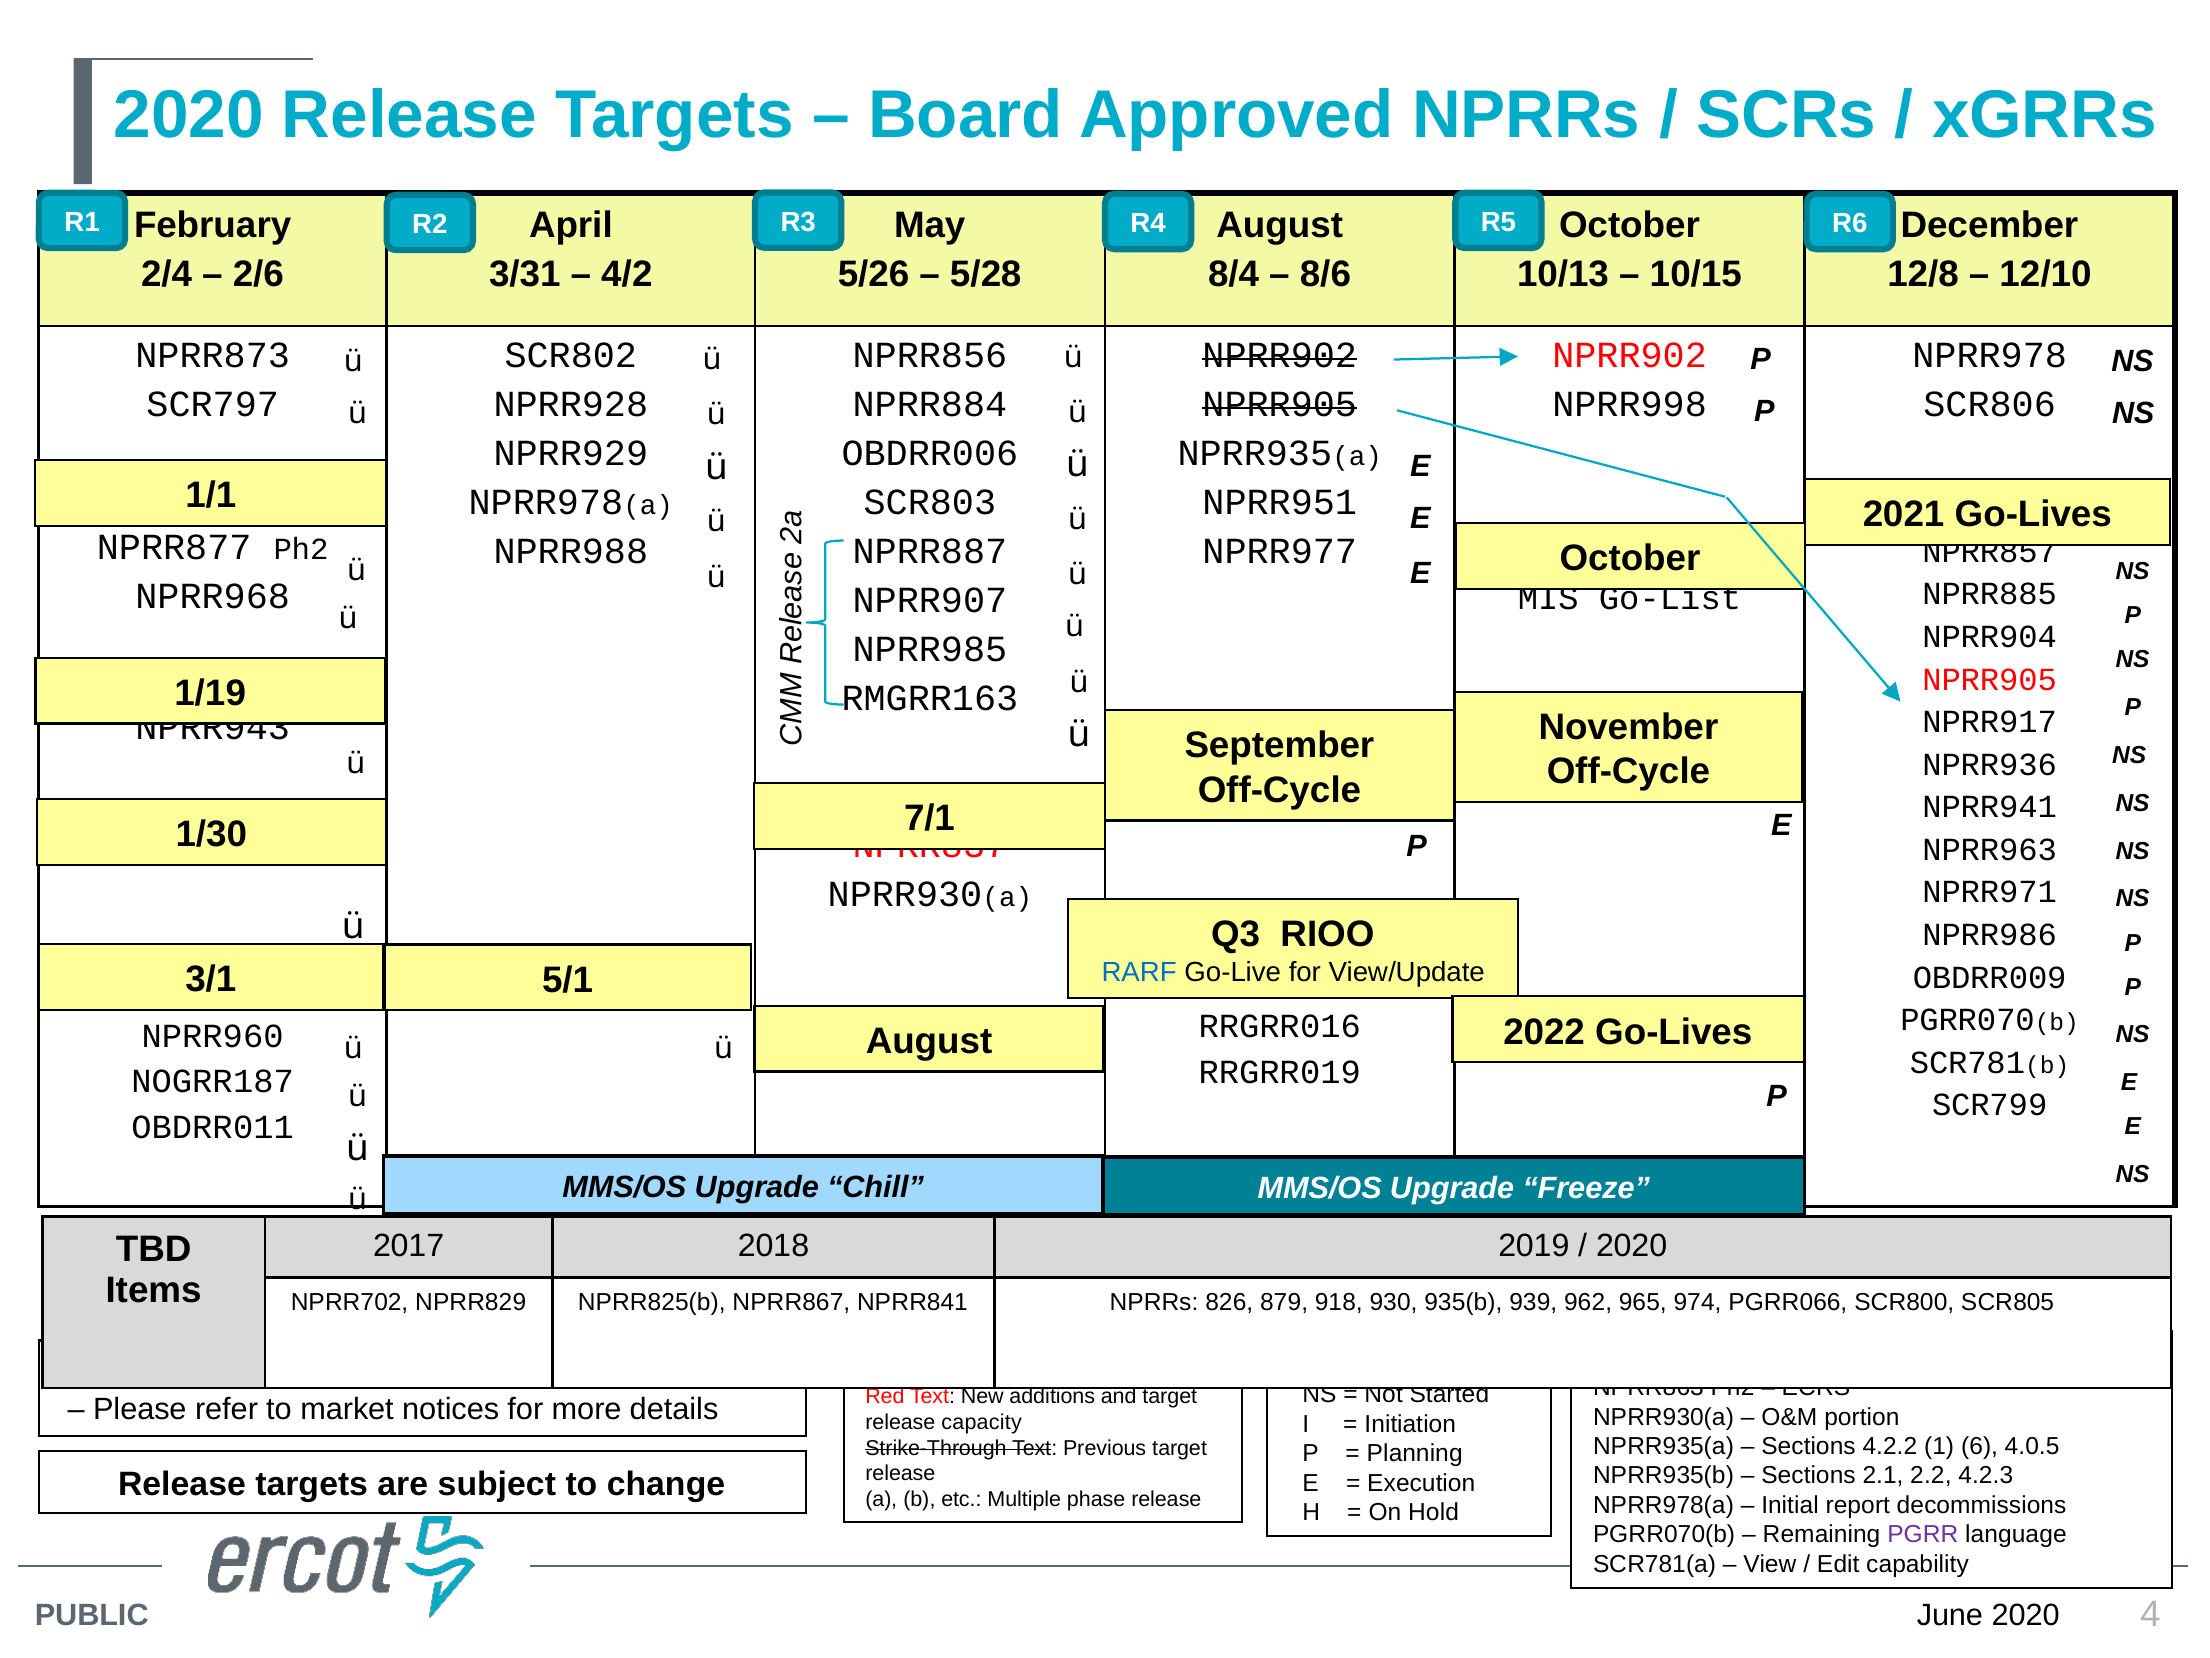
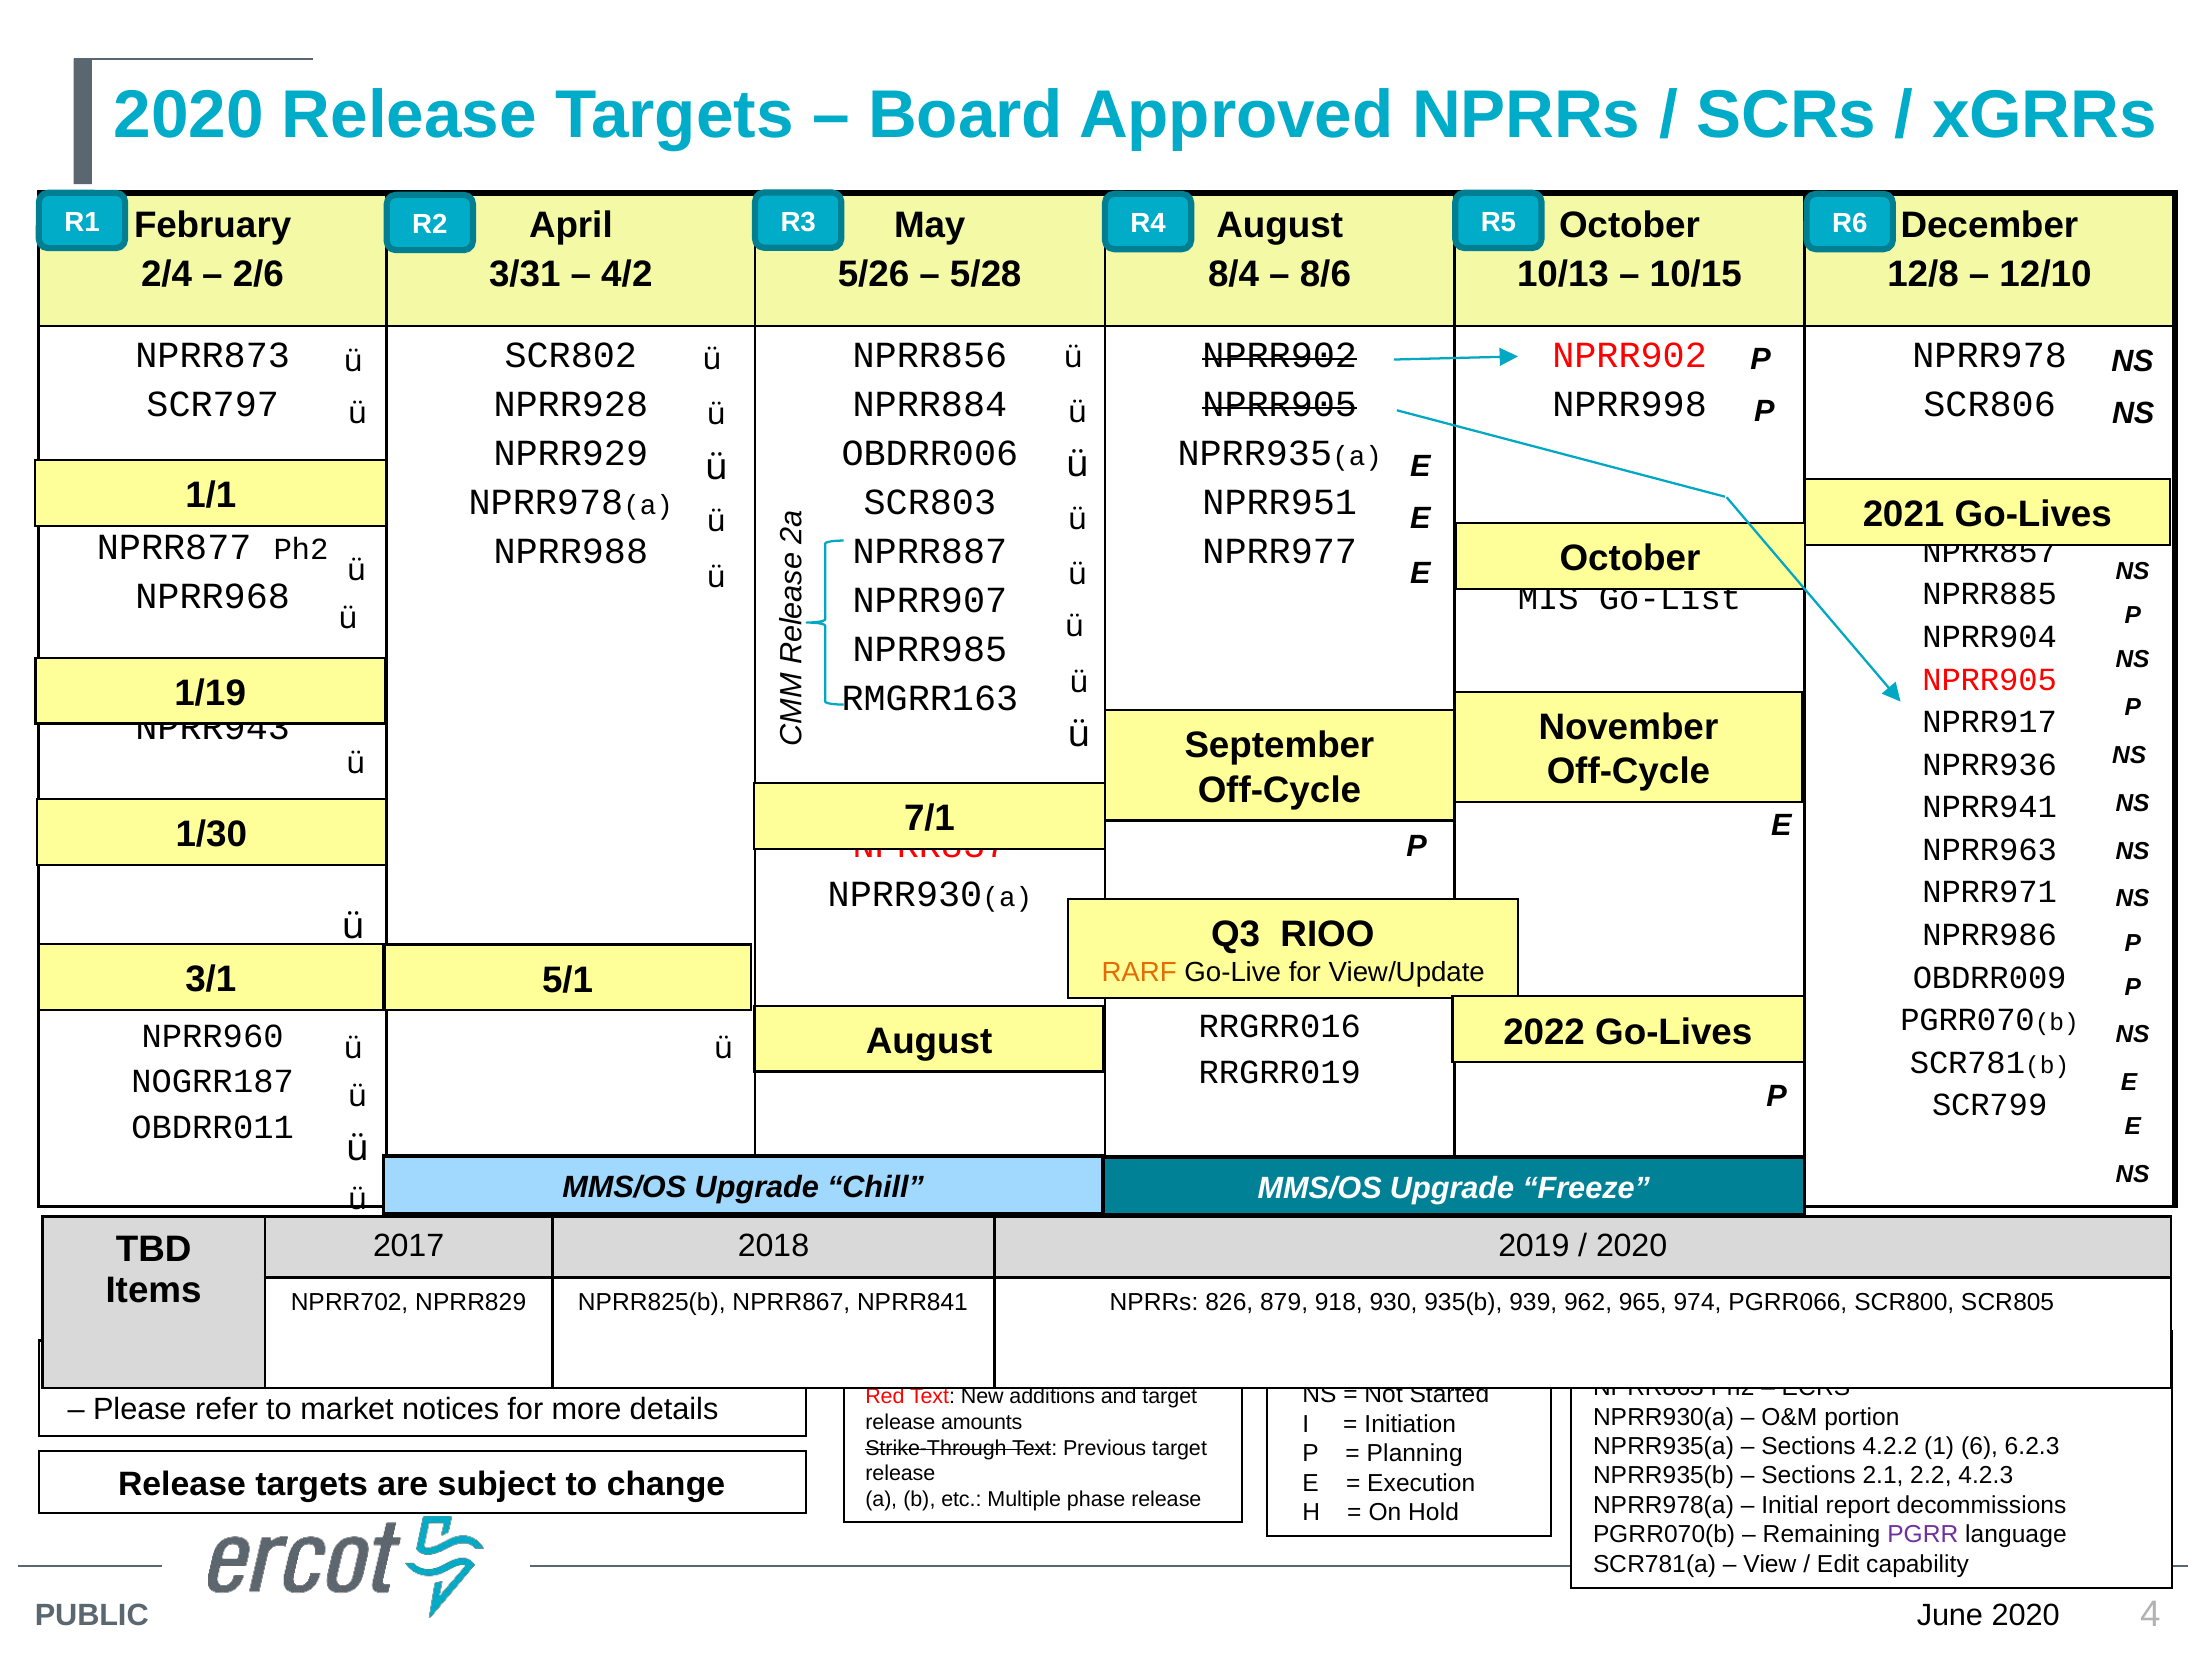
RARF colour: blue -> orange (1139, 972)
capacity: capacity -> amounts (982, 1422)
4.0.5: 4.0.5 -> 6.2.3 (2032, 1446)
